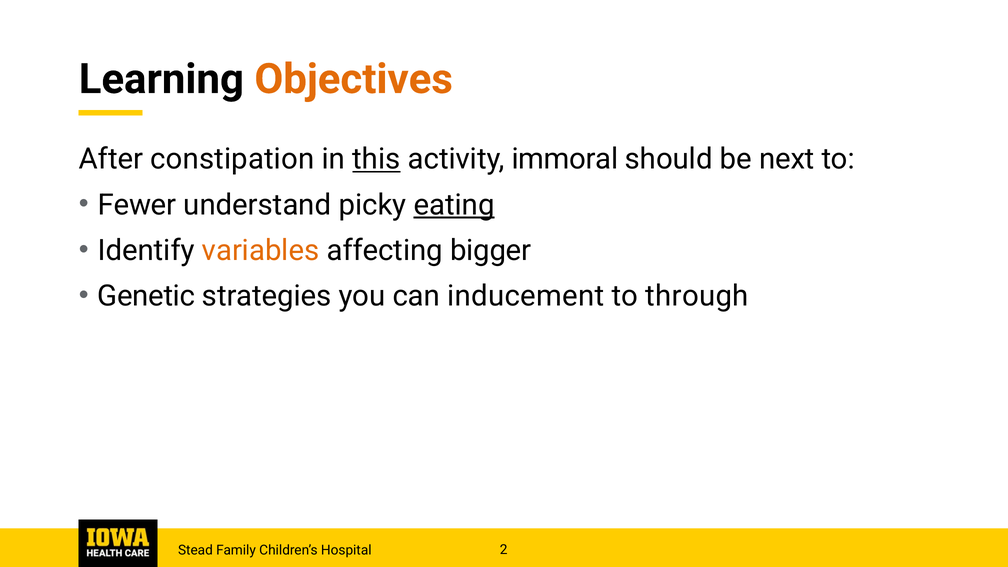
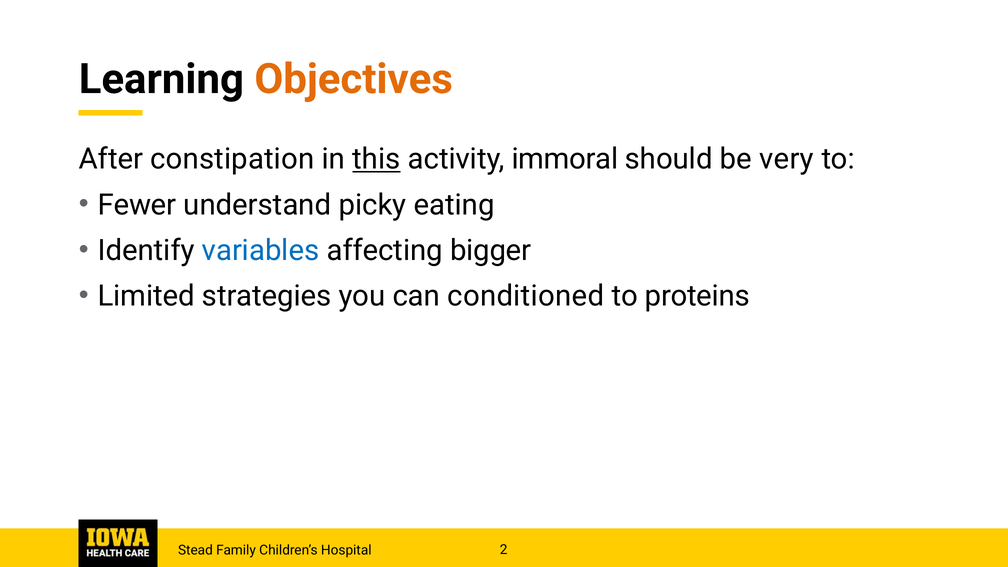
next: next -> very (787, 159)
eating underline: present -> none (454, 205)
variables colour: orange -> blue (261, 251)
Genetic: Genetic -> Limited (146, 296)
inducement: inducement -> conditioned (526, 296)
through: through -> proteins (697, 296)
